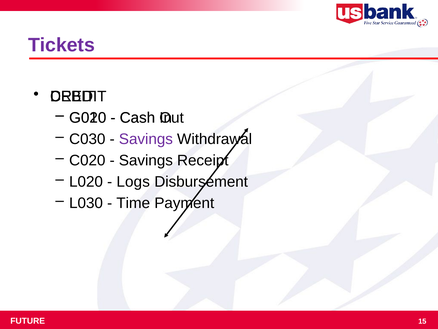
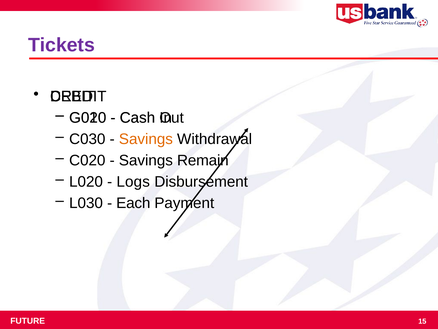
Savings colour: purple -> orange (146, 139)
Receipt: Receipt -> Remain (203, 160)
Time: Time -> Each (133, 203)
